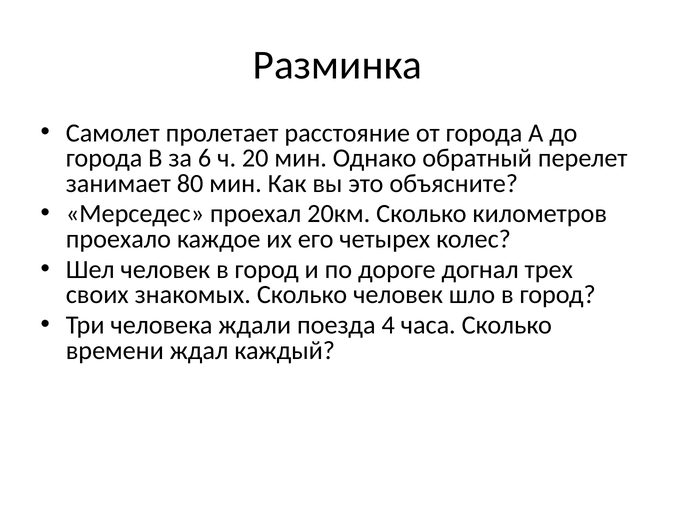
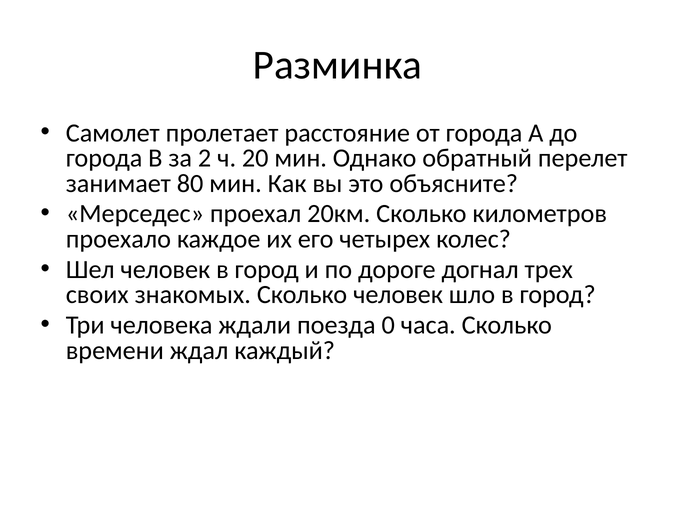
6: 6 -> 2 (205, 158)
4: 4 -> 0 (388, 325)
